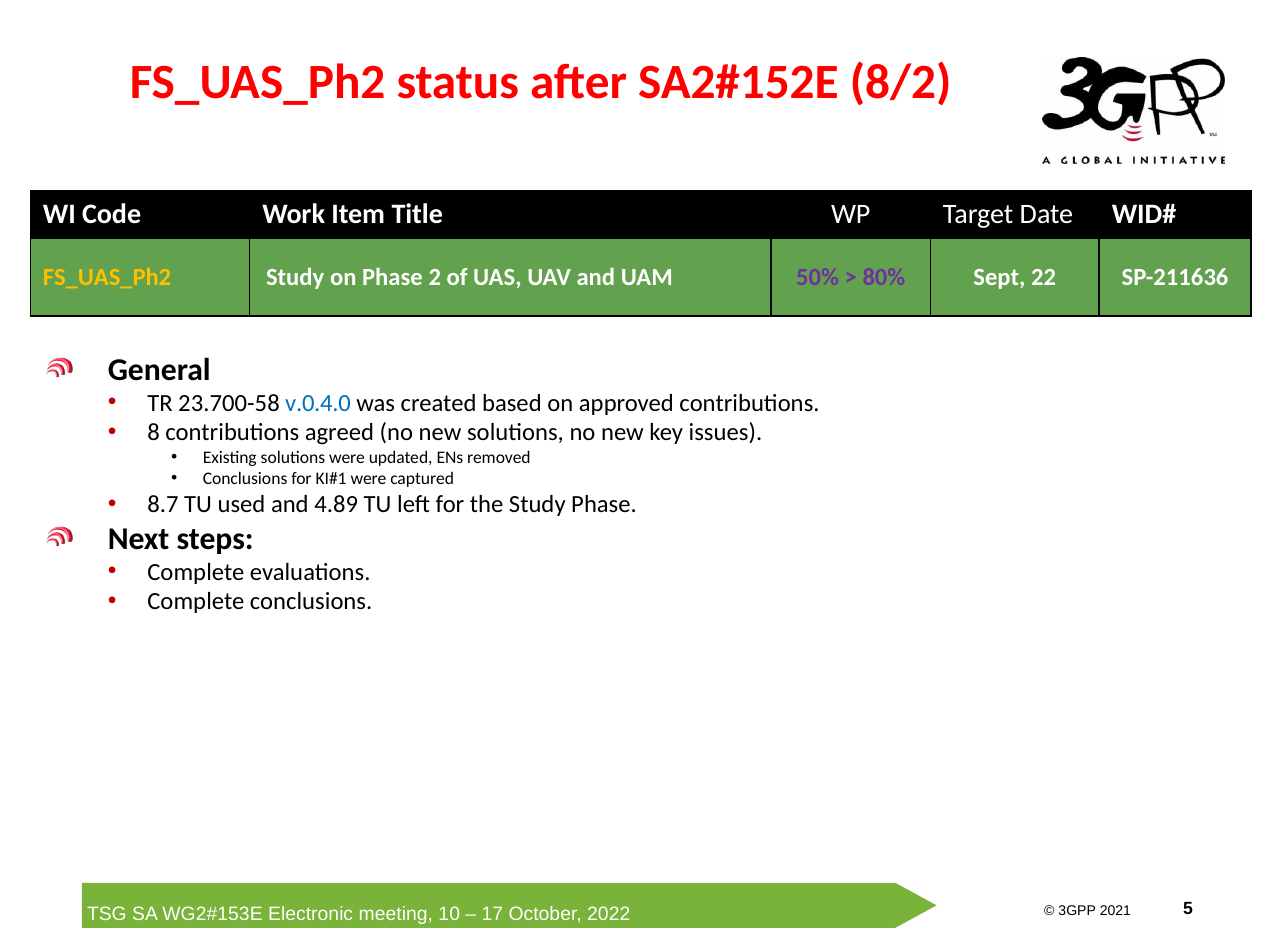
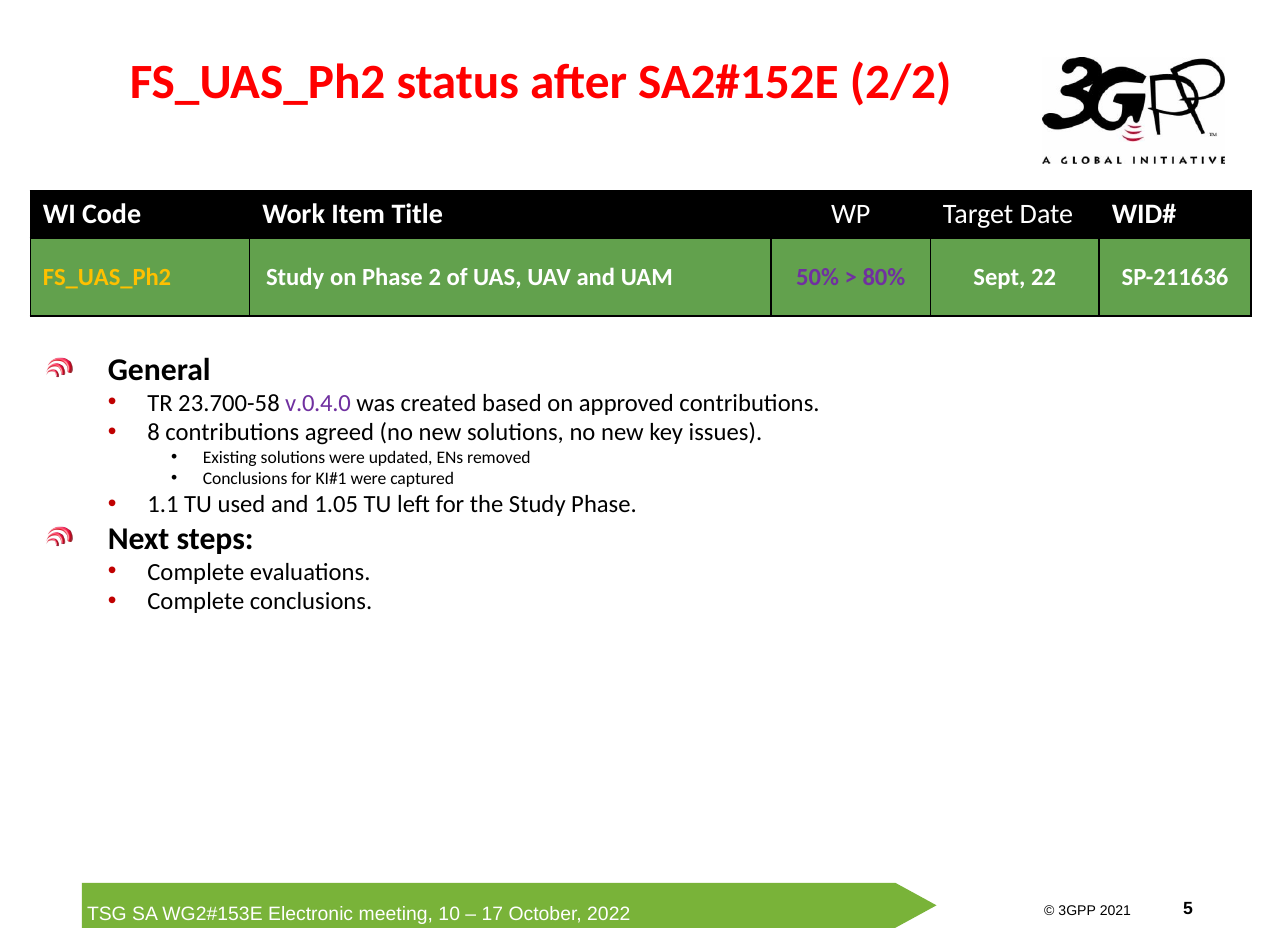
8/2: 8/2 -> 2/2 (901, 82)
v.0.4.0 colour: blue -> purple (318, 403)
8.7: 8.7 -> 1.1 (163, 505)
4.89: 4.89 -> 1.05 (336, 505)
